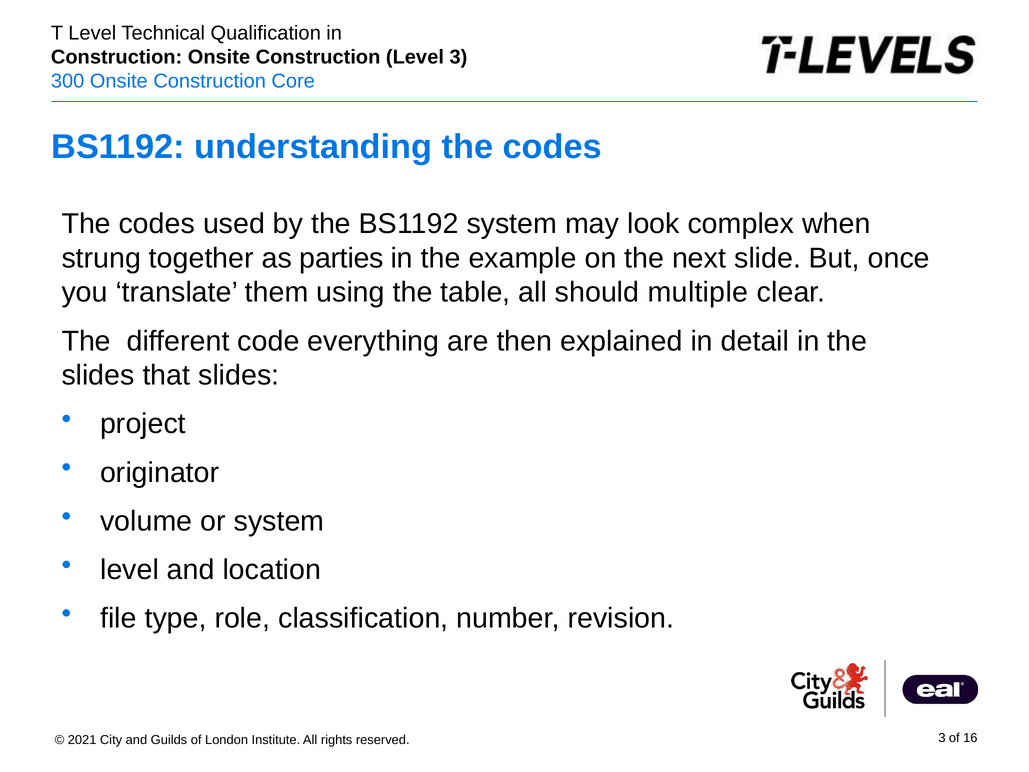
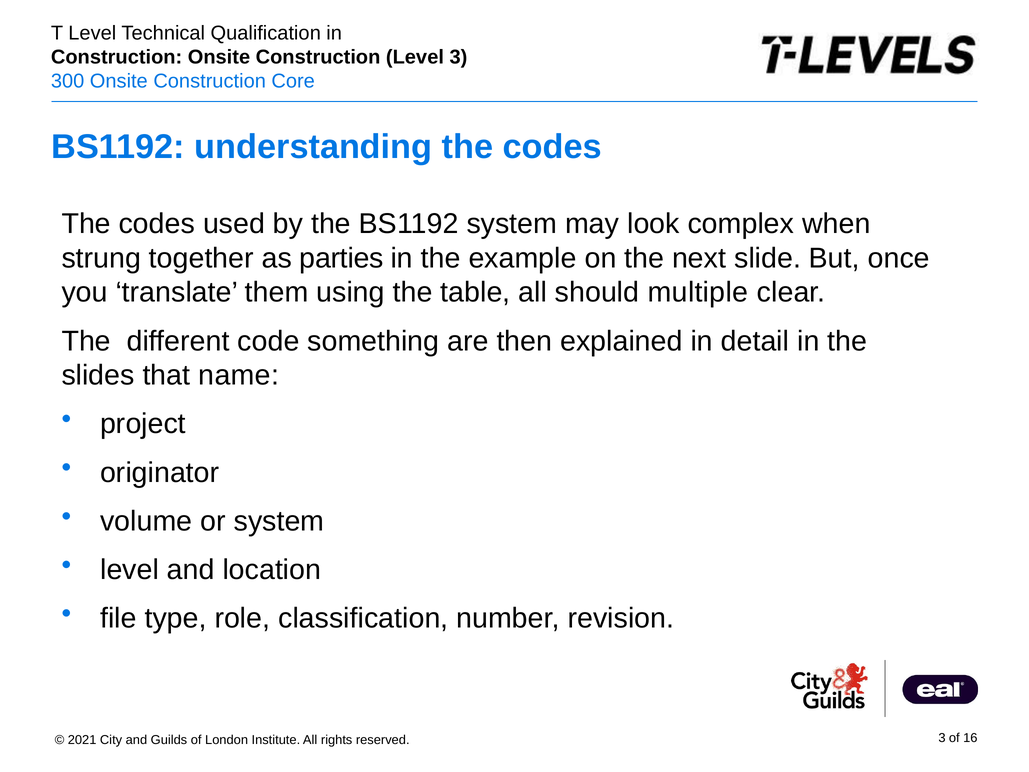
everything: everything -> something (373, 341)
that slides: slides -> name (239, 375)
